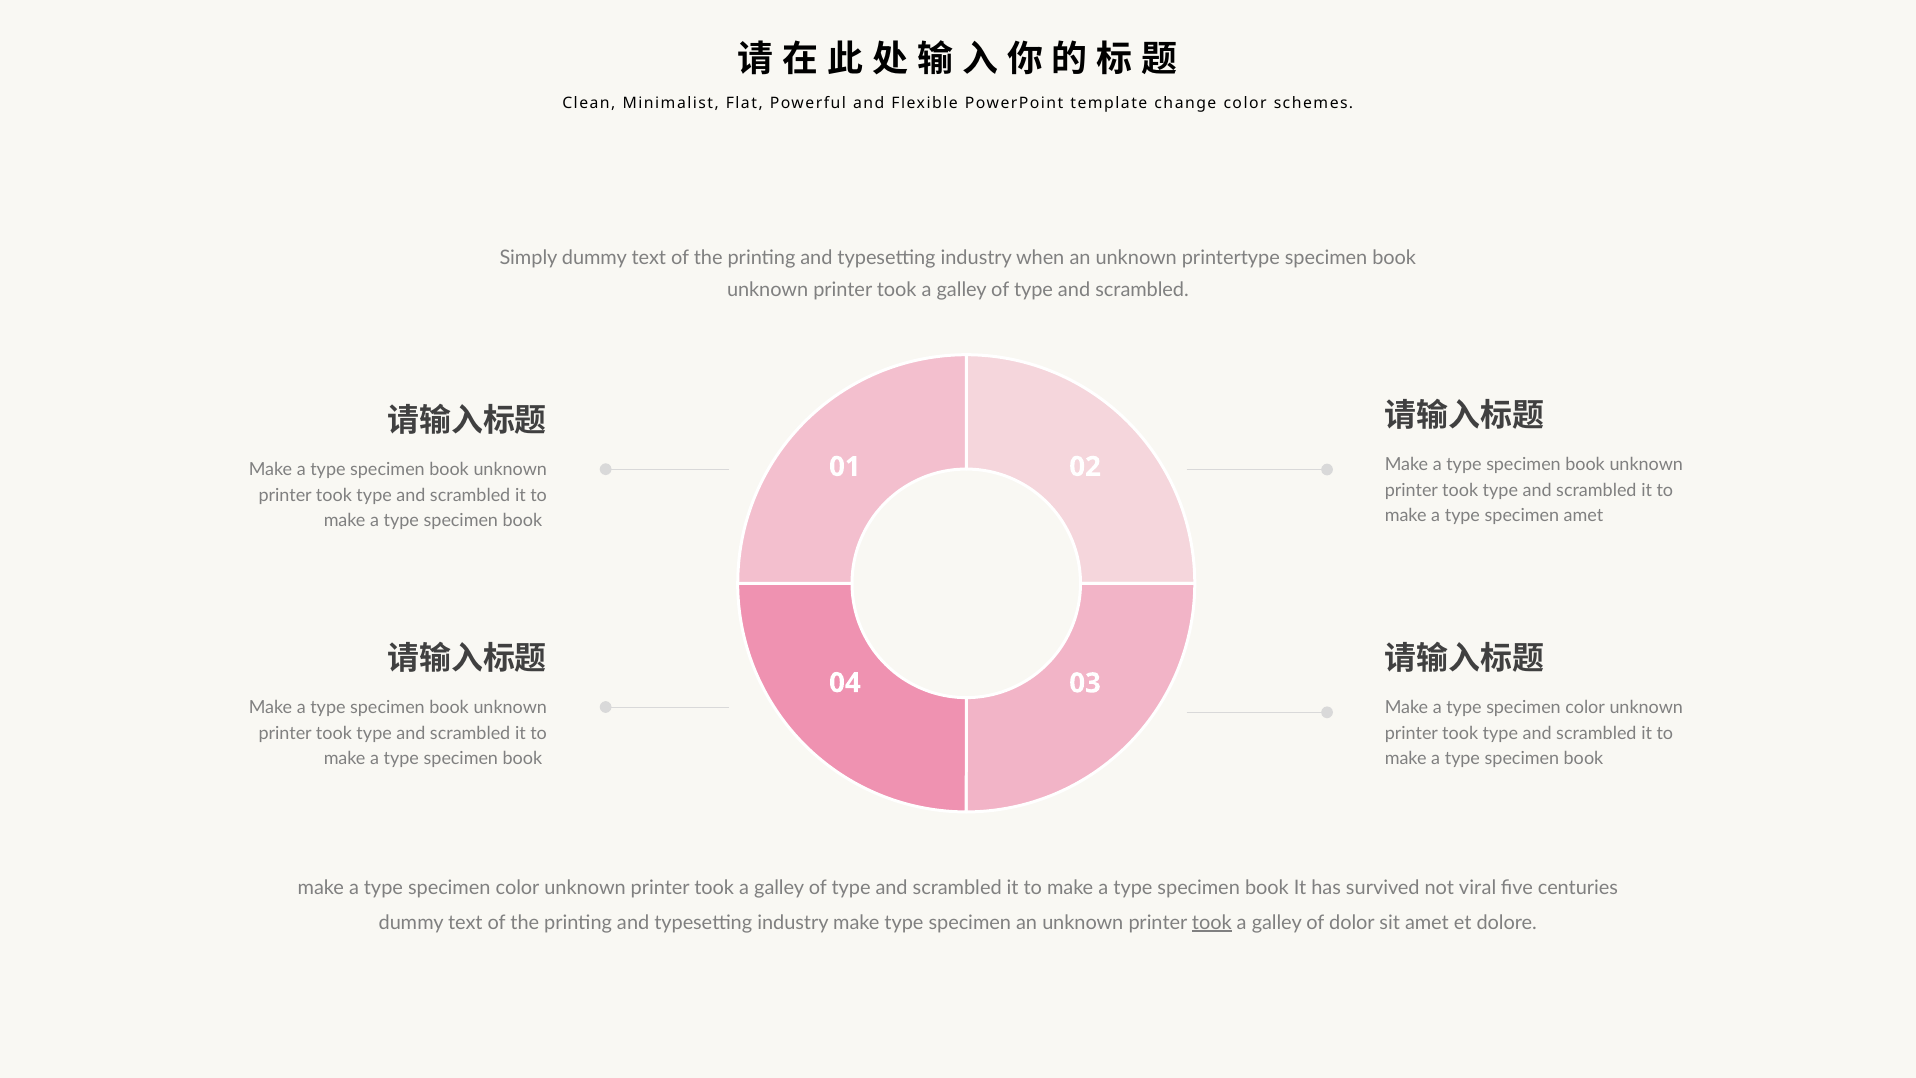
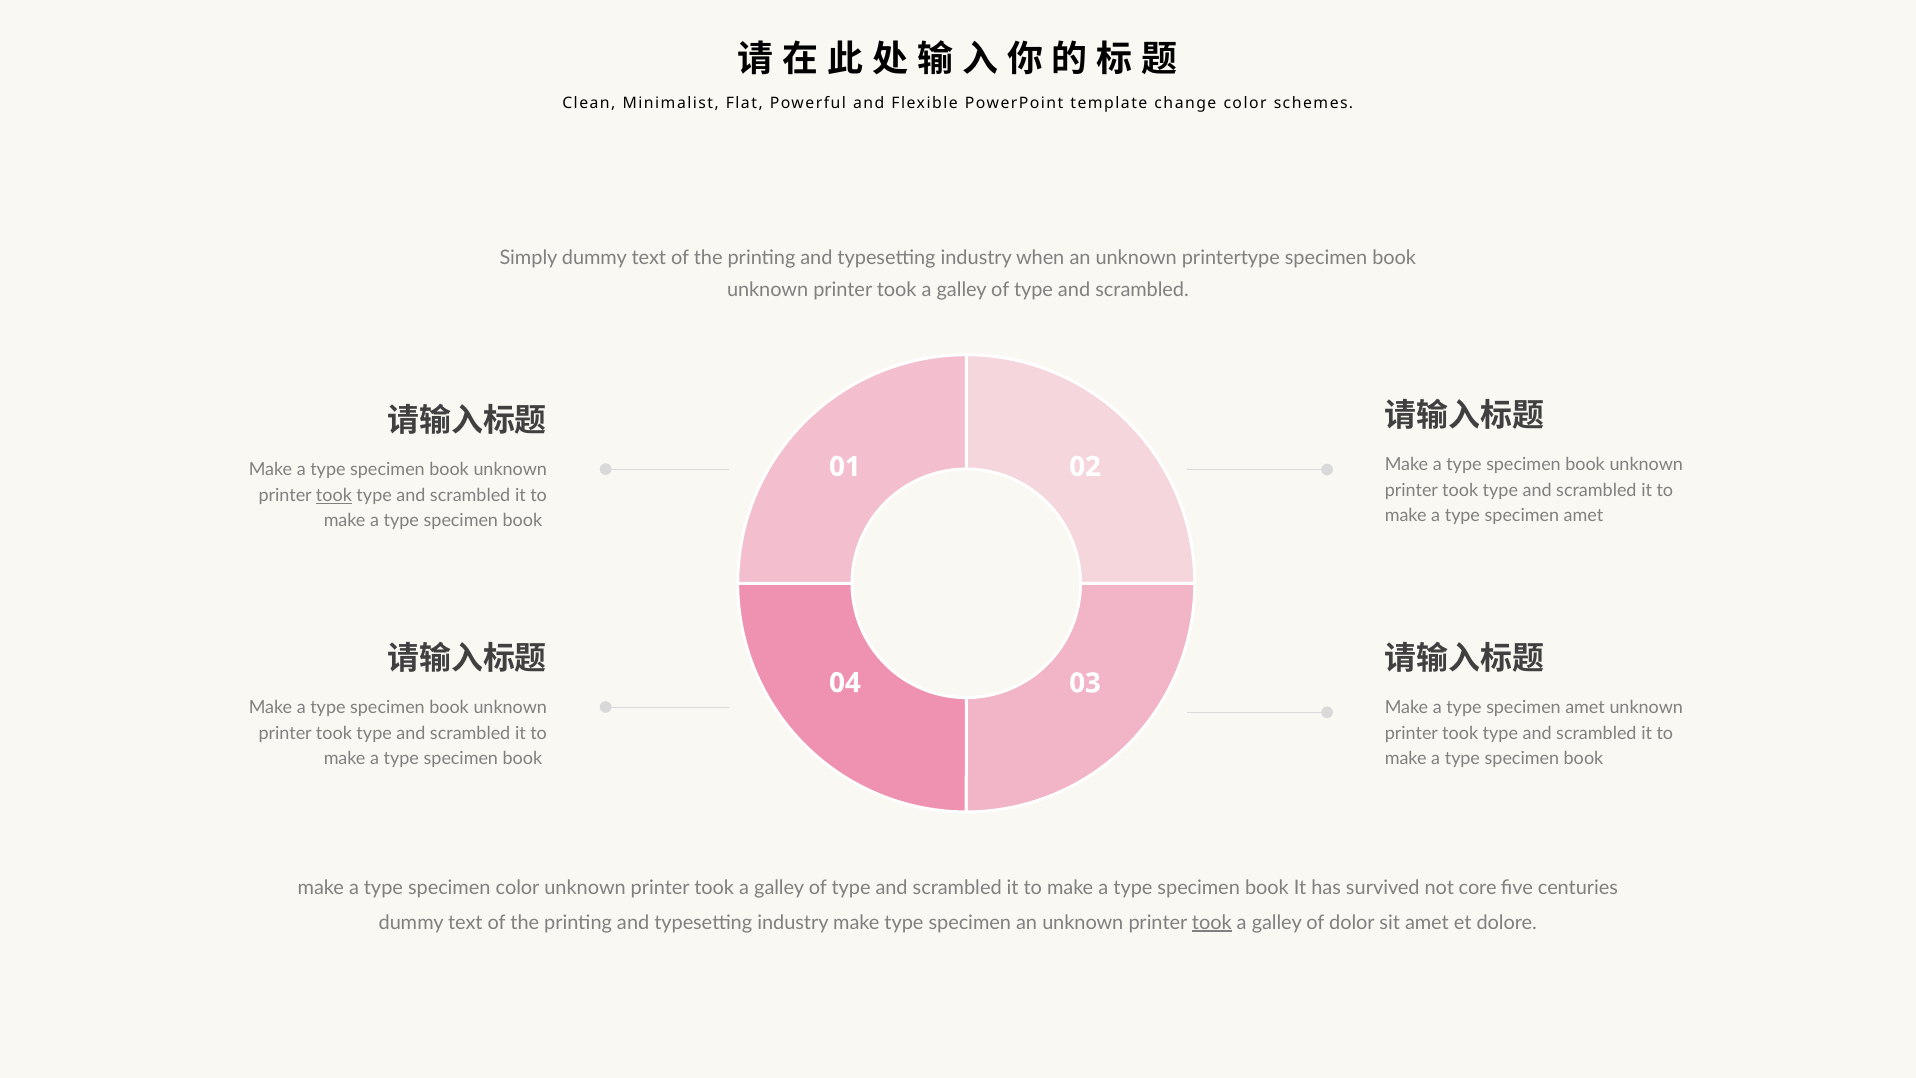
took underline: none -> present (334, 495)
color: color -> amet (1585, 708)
viral: viral -> core (1478, 888)
